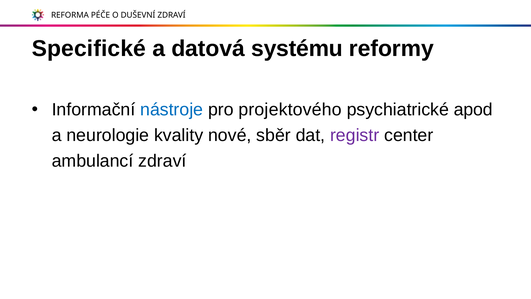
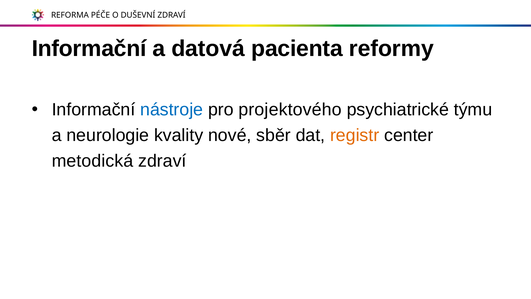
Specifické: Specifické -> Informační (89, 49)
systému: systému -> pacienta (297, 49)
apod: apod -> týmu (473, 110)
registr colour: purple -> orange (355, 135)
ambulancí: ambulancí -> metodická (93, 161)
